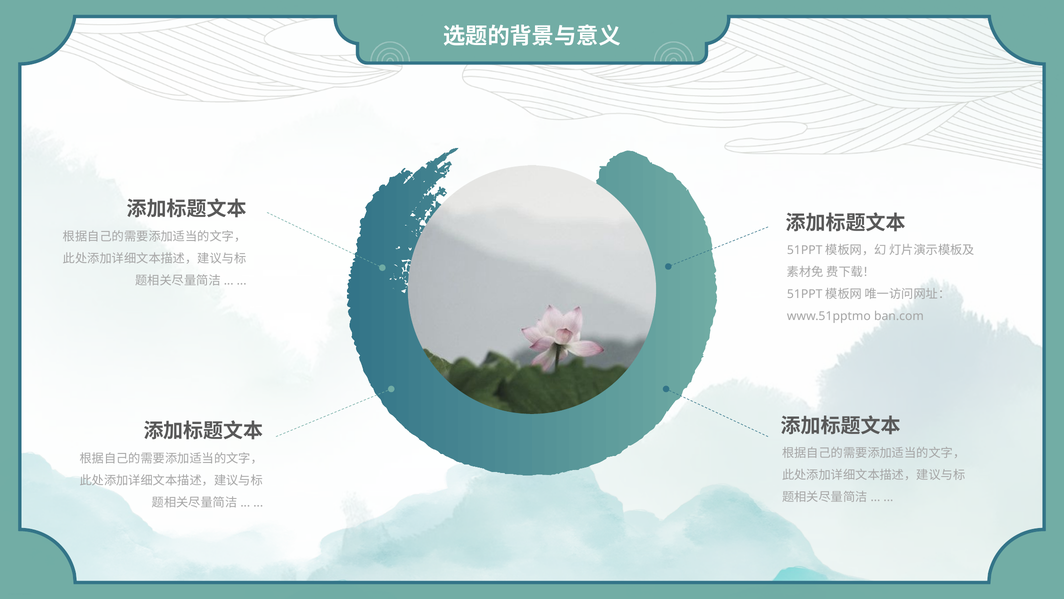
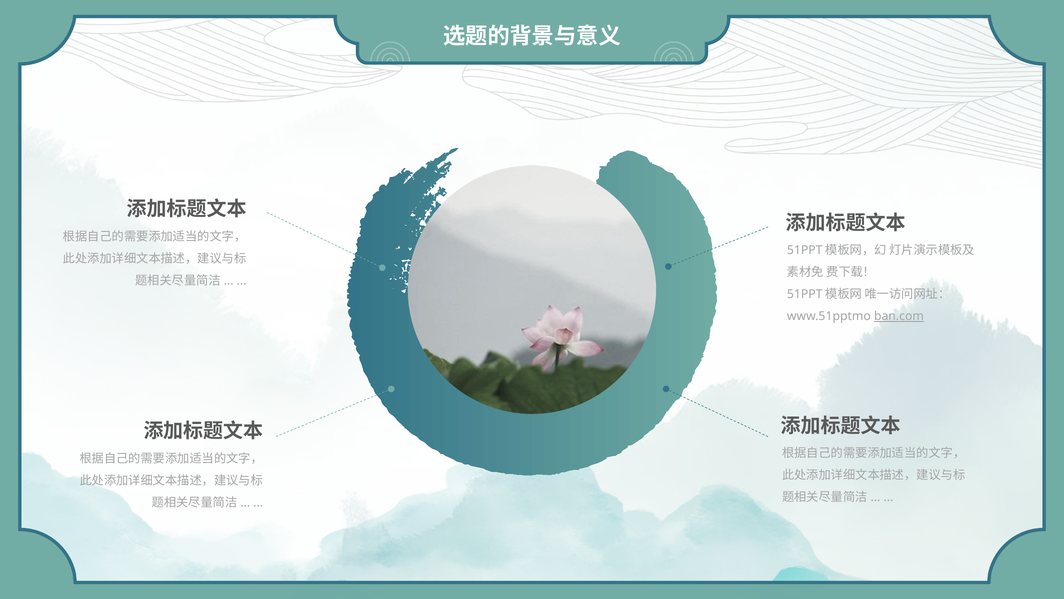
ban.com underline: none -> present (899, 316)
